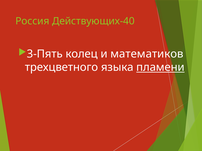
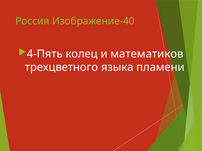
Действующих-40: Действующих-40 -> Изображение-40 (93, 21)
3-Пять: 3-Пять -> 4-Пять (45, 54)
пламени underline: present -> none (160, 68)
